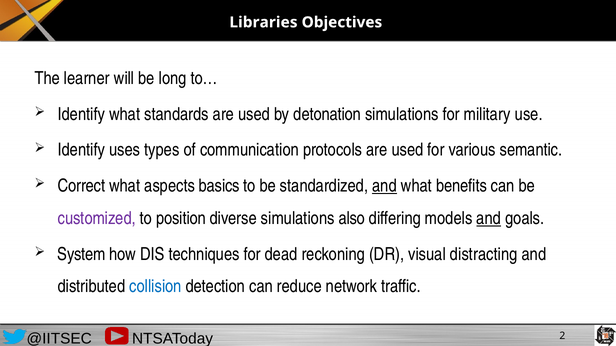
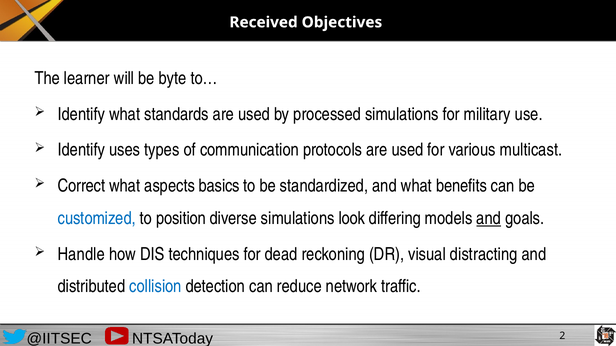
Libraries: Libraries -> Received (264, 22)
long: long -> byte (173, 78)
detonation: detonation -> processed (327, 114)
semantic: semantic -> multicast (531, 150)
and underline: present -> none (385, 186)
customized colour: purple -> blue (97, 219)
also: also -> look (352, 219)
System: System -> Handle (81, 255)
